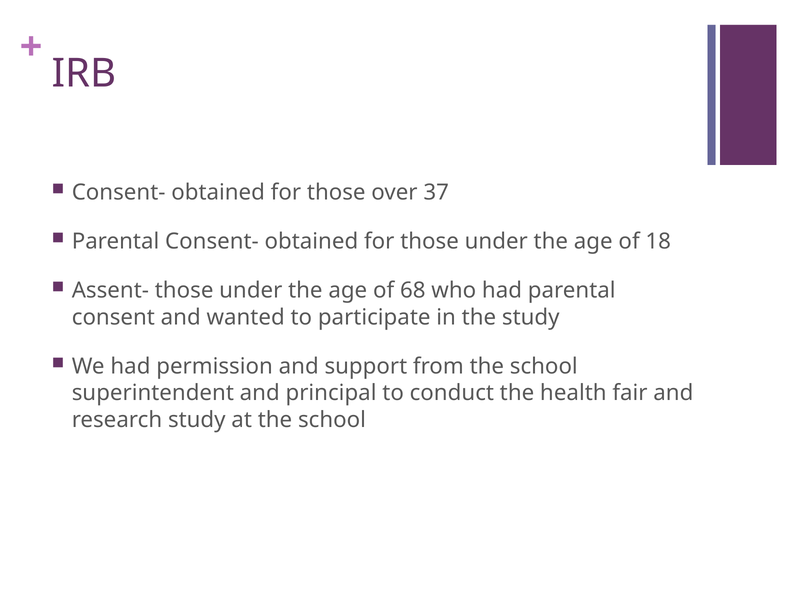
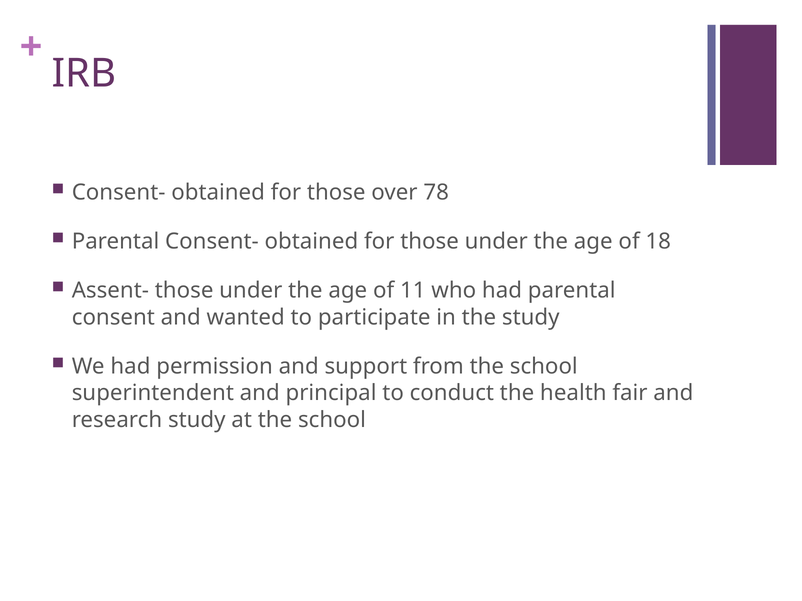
37: 37 -> 78 (436, 193)
68: 68 -> 11 (413, 291)
